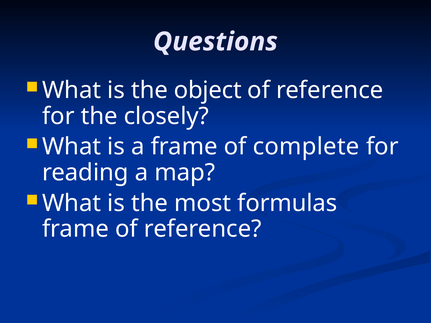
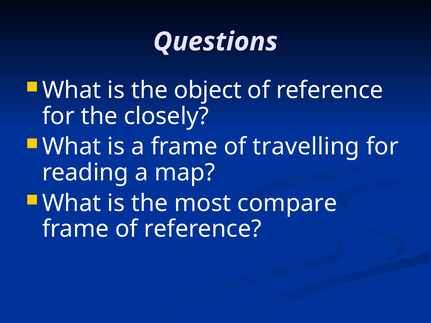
complete: complete -> travelling (306, 147)
formulas: formulas -> compare (287, 203)
